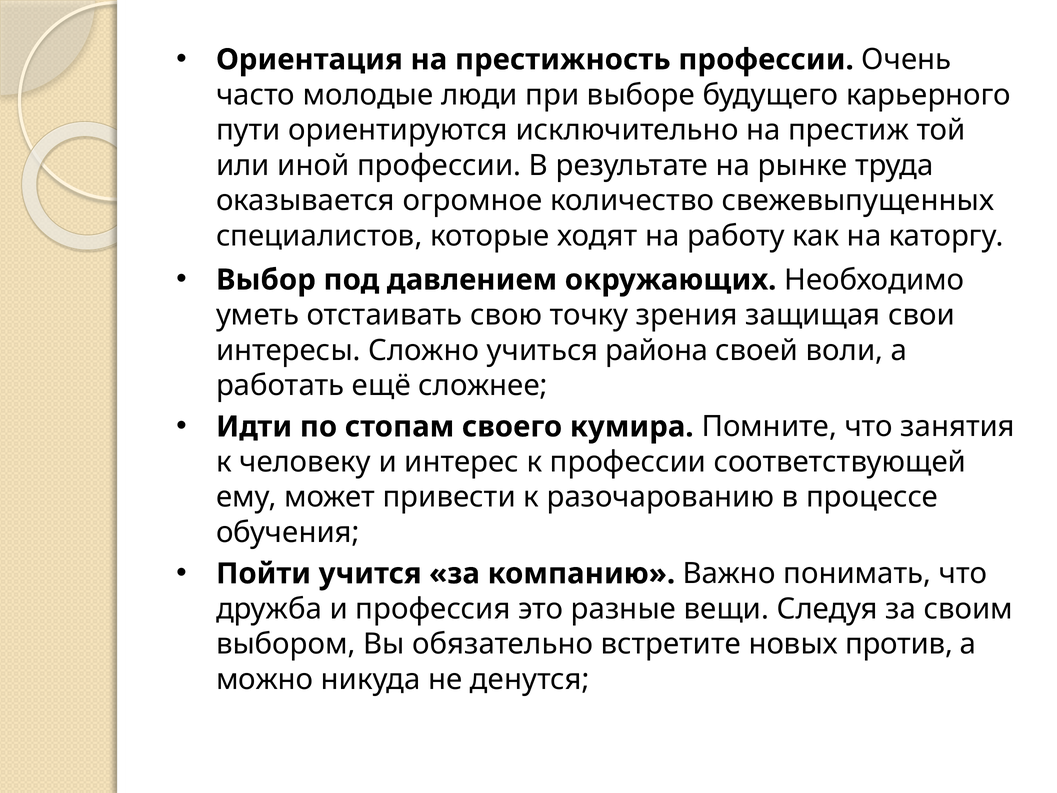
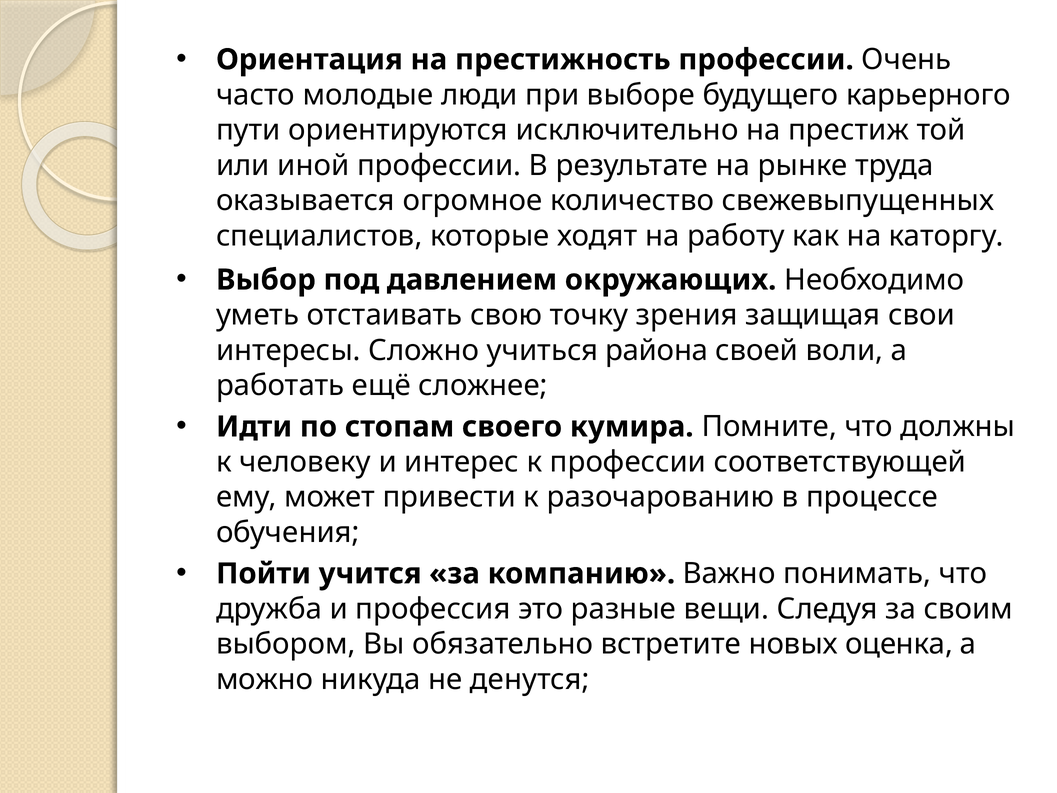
занятия: занятия -> должны (958, 427)
против: против -> оценка (899, 644)
